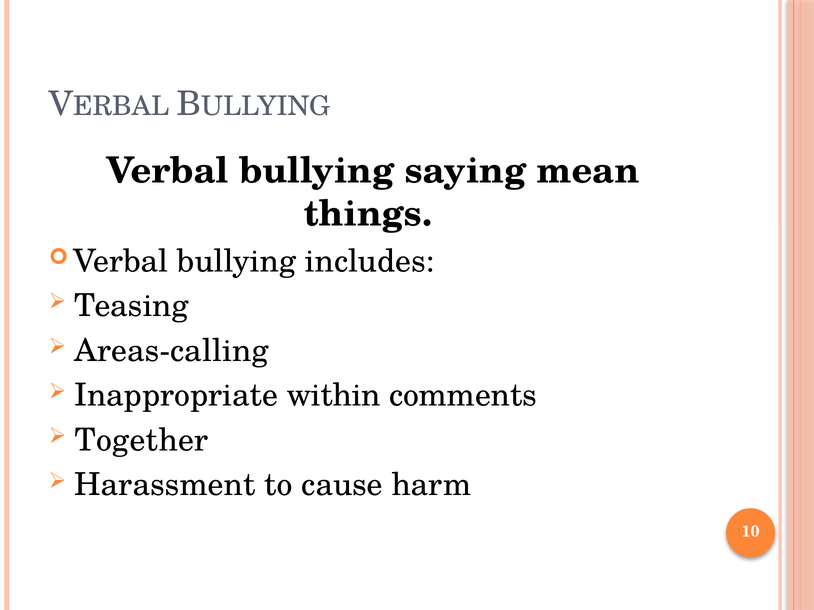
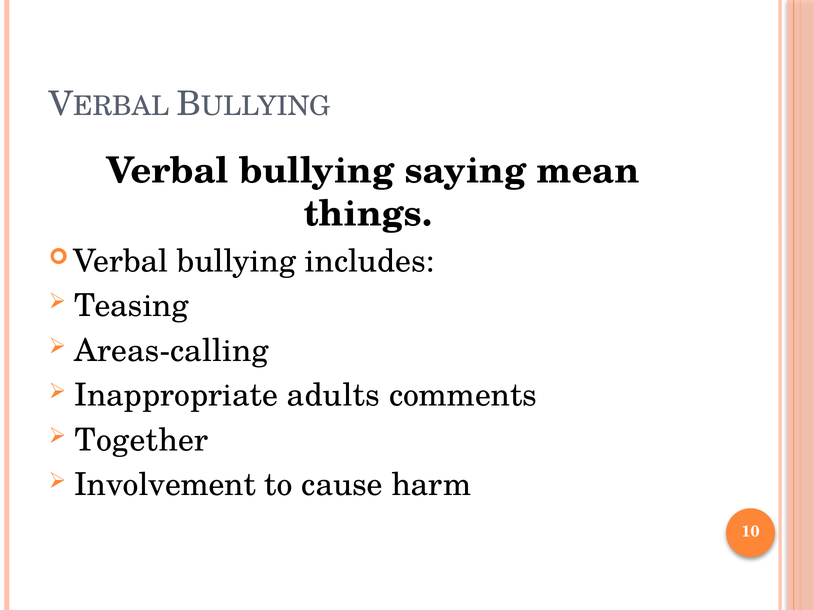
within: within -> adults (333, 396)
Harassment: Harassment -> Involvement (165, 485)
